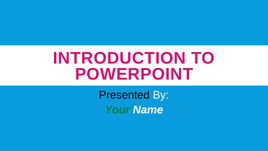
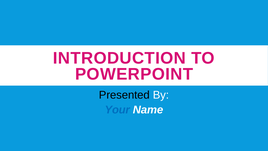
Your colour: green -> blue (117, 110)
